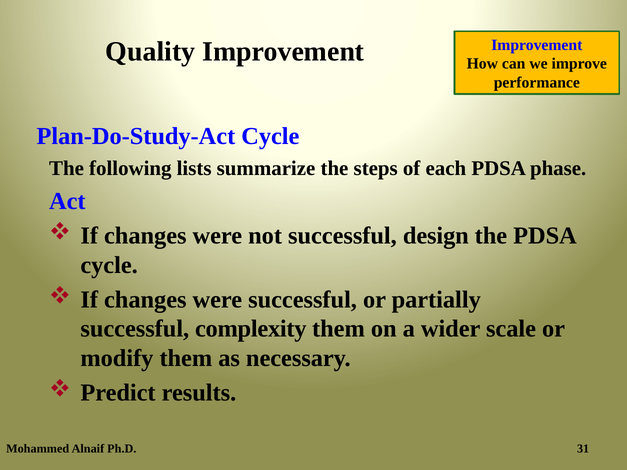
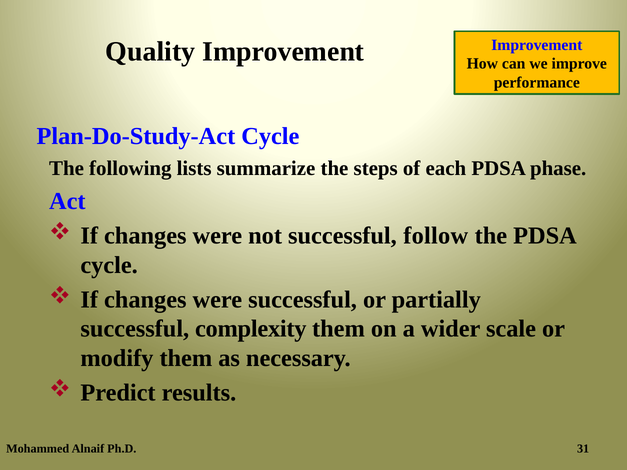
design: design -> follow (436, 236)
